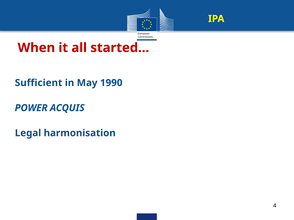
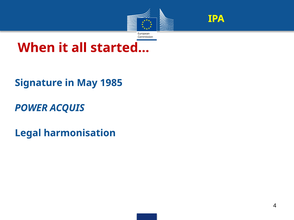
Sufficient: Sufficient -> Signature (39, 83)
1990: 1990 -> 1985 (111, 83)
